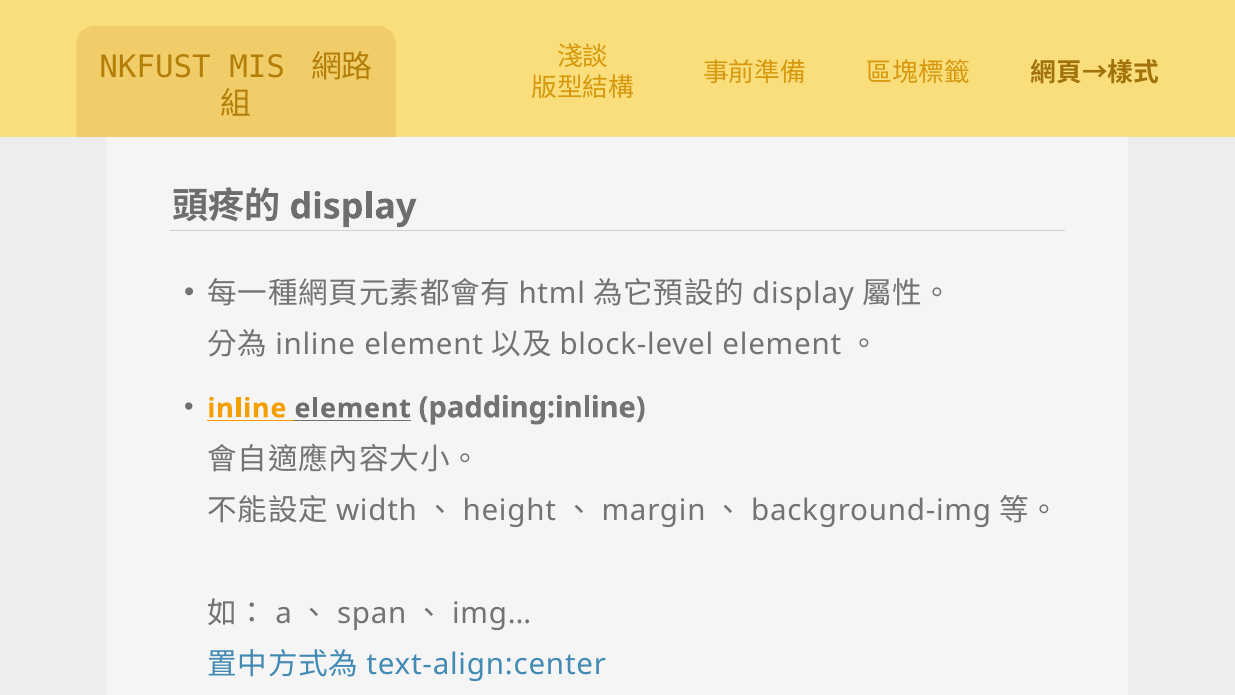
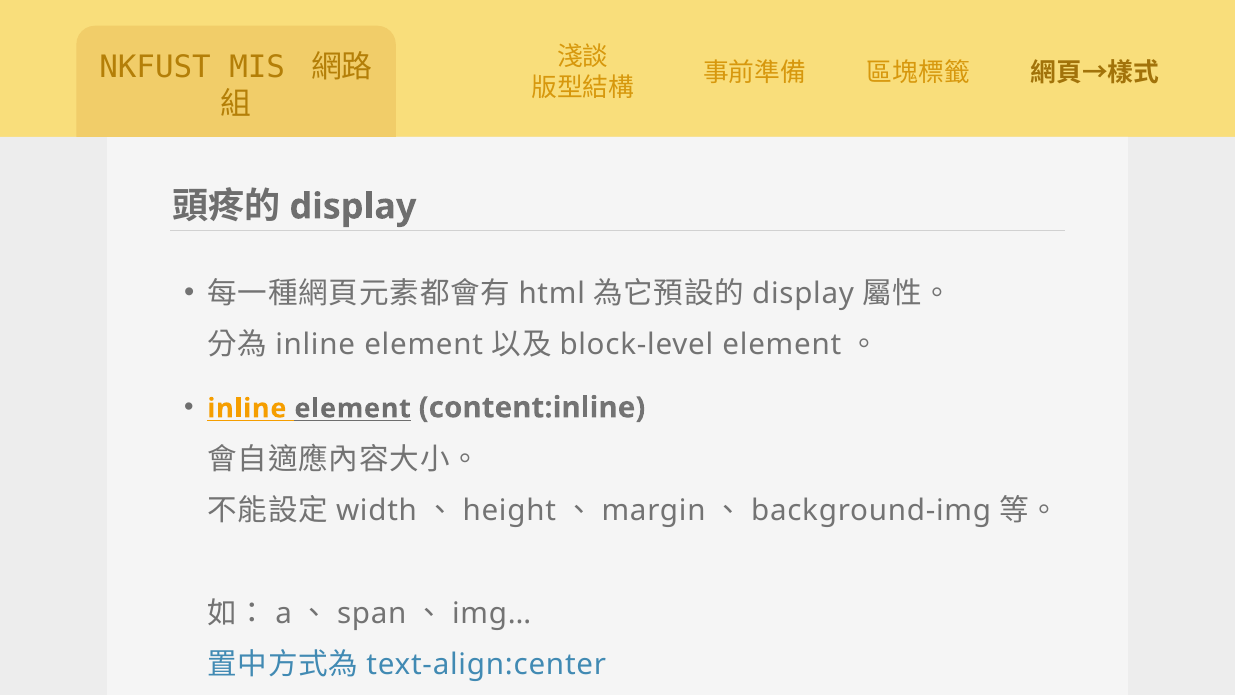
padding:inline: padding:inline -> content:inline (532, 407)
